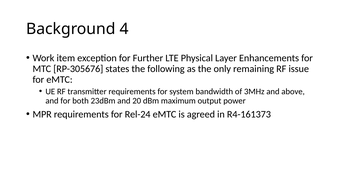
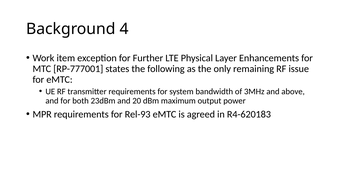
RP-305676: RP-305676 -> RP-777001 (78, 69)
Rel-24: Rel-24 -> Rel-93 (138, 114)
R4-161373: R4-161373 -> R4-620183 (249, 114)
